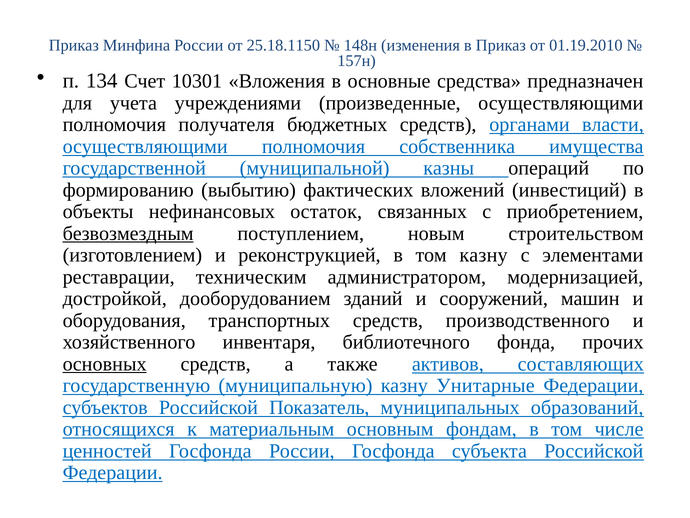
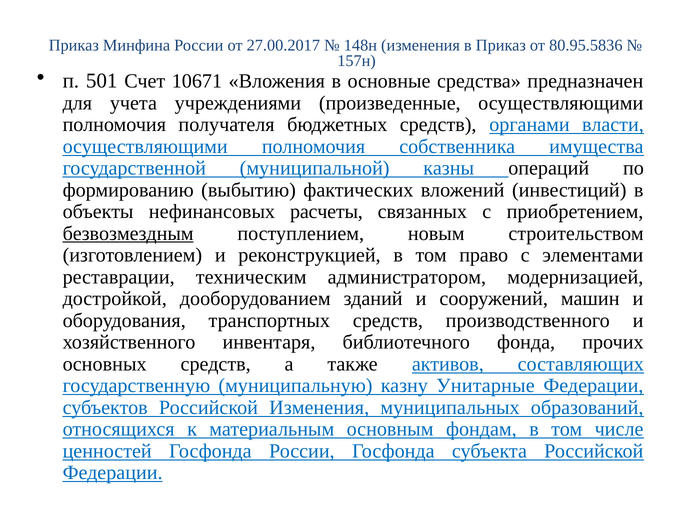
25.18.1150: 25.18.1150 -> 27.00.2017 (283, 45)
01.19.2010: 01.19.2010 -> 80.95.5836 (586, 45)
134: 134 -> 501 (102, 81)
10301: 10301 -> 10671 (197, 81)
остаток: остаток -> расчеты (326, 211)
том казну: казну -> право (484, 255)
основных underline: present -> none (105, 364)
Российской Показатель: Показатель -> Изменения (319, 407)
